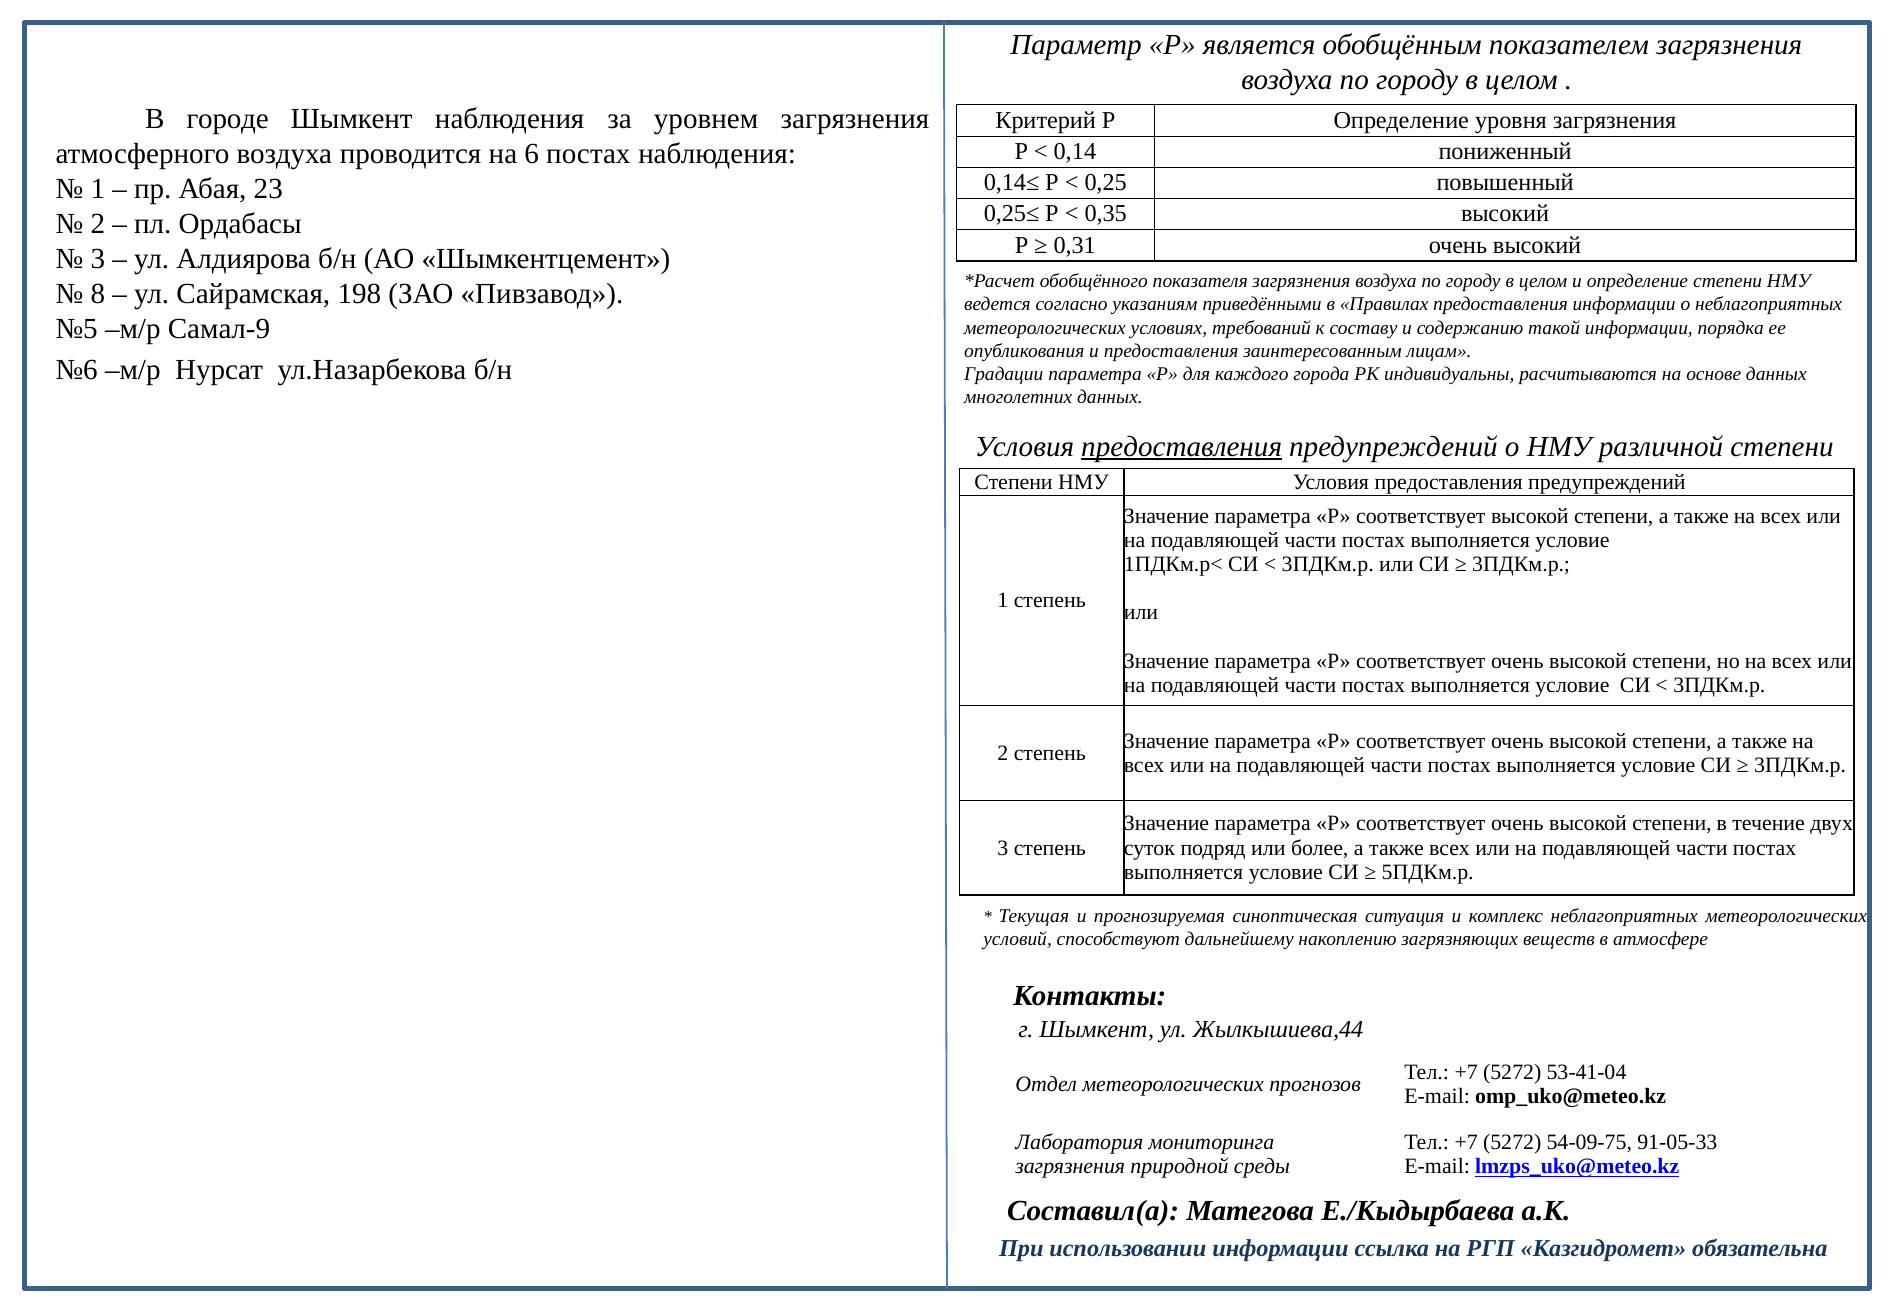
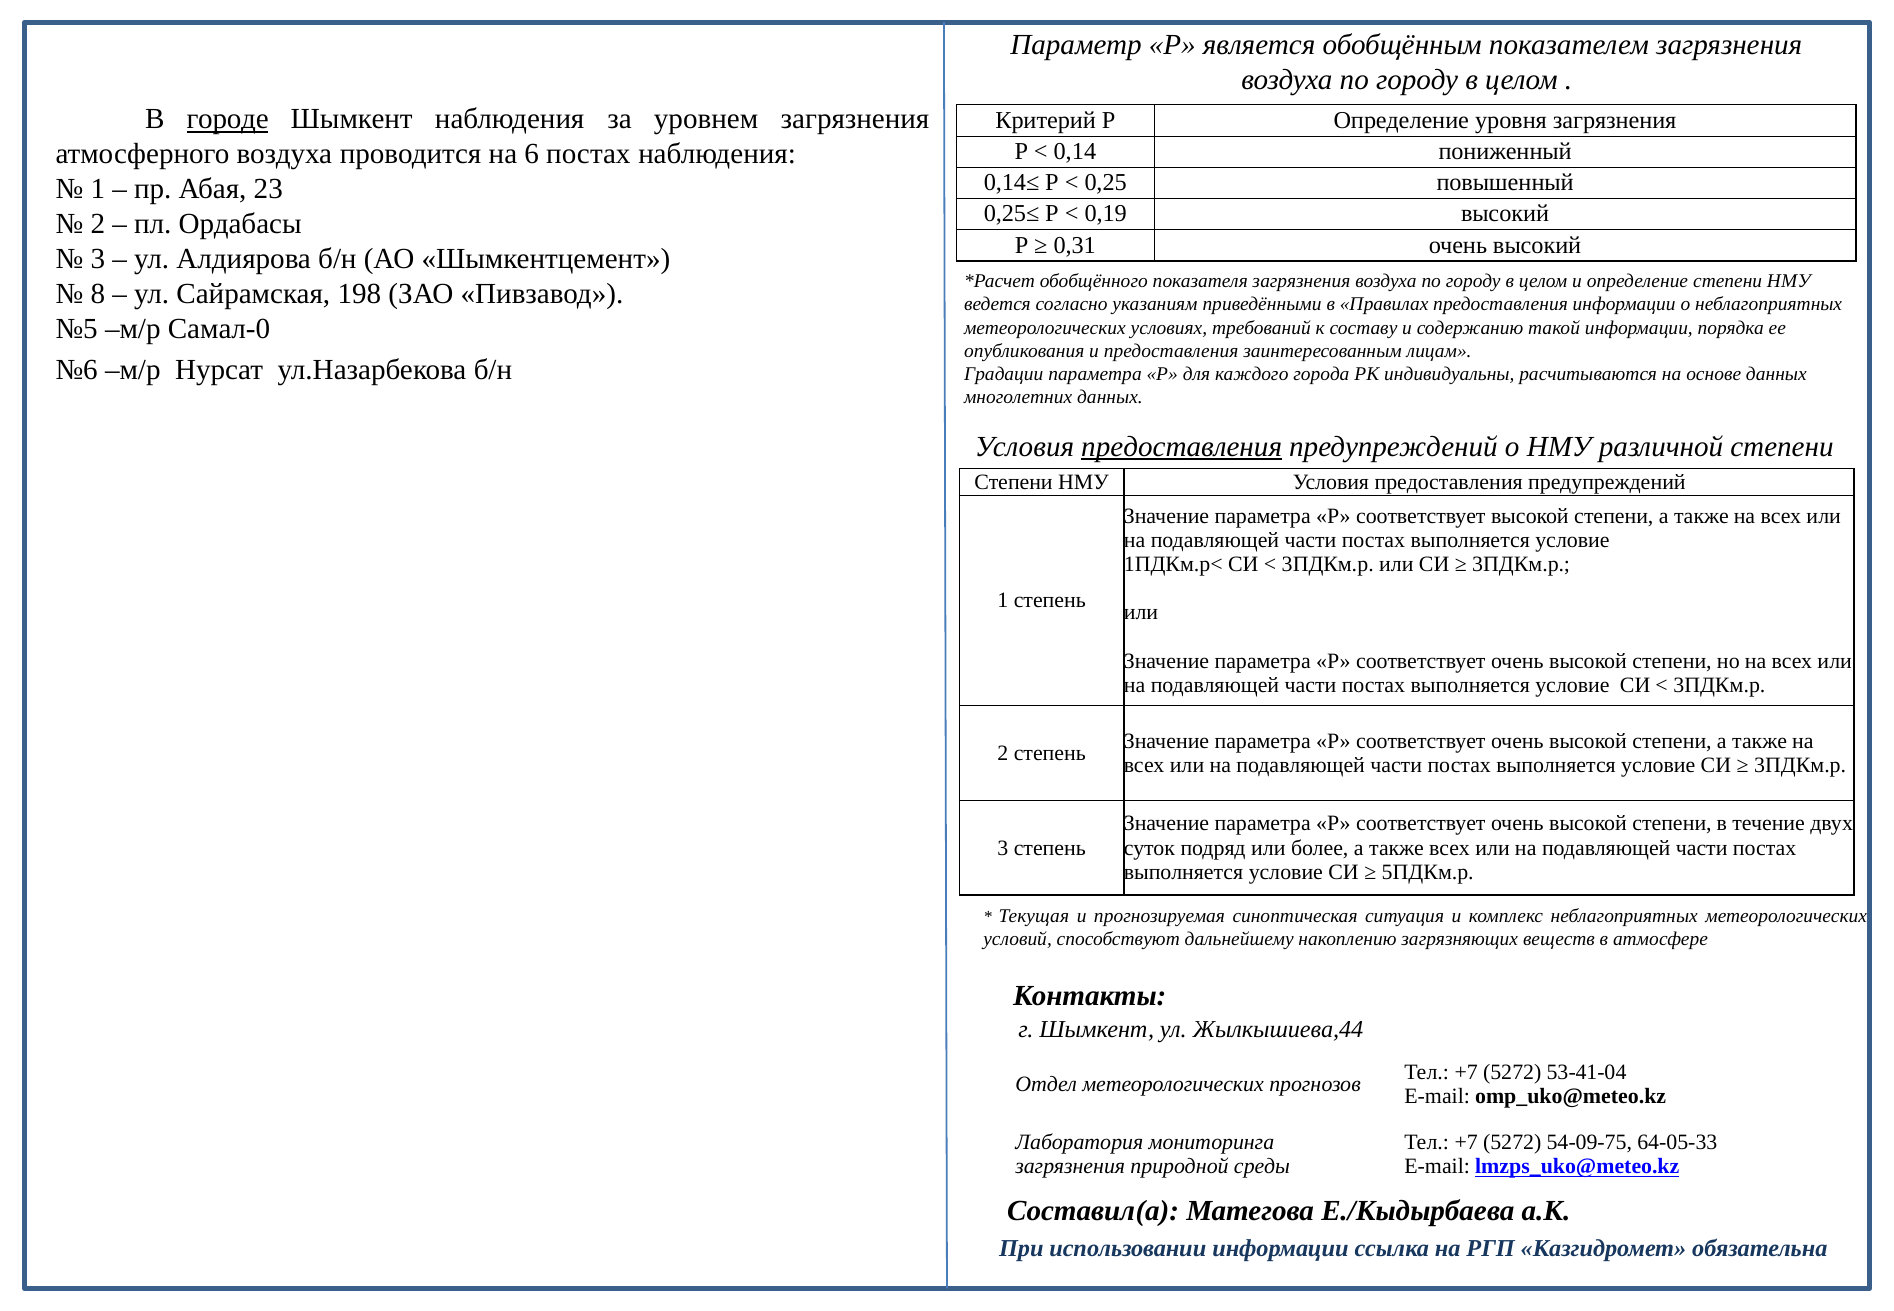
городе underline: none -> present (228, 119)
0,35: 0,35 -> 0,19 (1106, 214)
Самал-9: Самал-9 -> Самал-0 (219, 329)
91-05-33: 91-05-33 -> 64-05-33 (1677, 1143)
